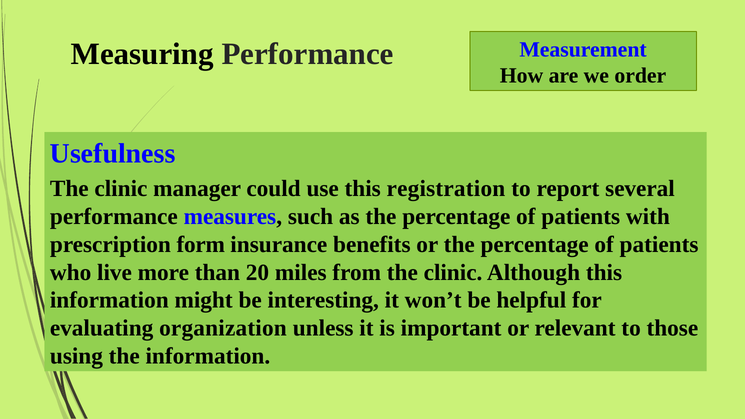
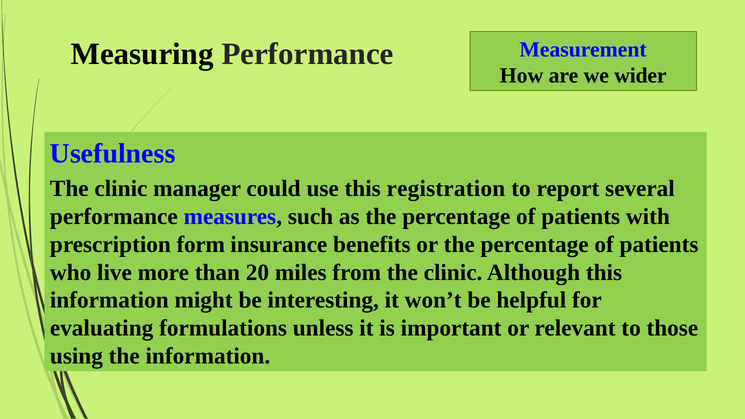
order: order -> wider (640, 76)
organization: organization -> formulations (223, 328)
